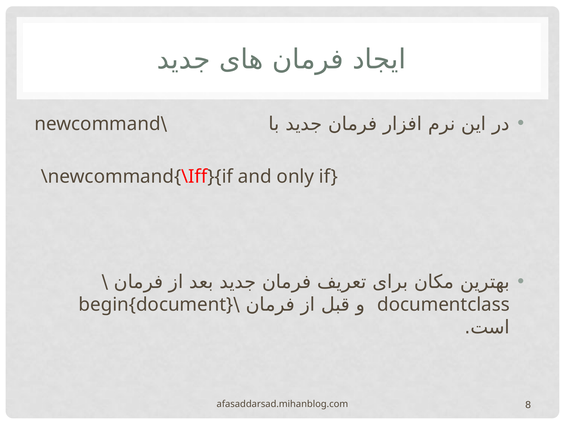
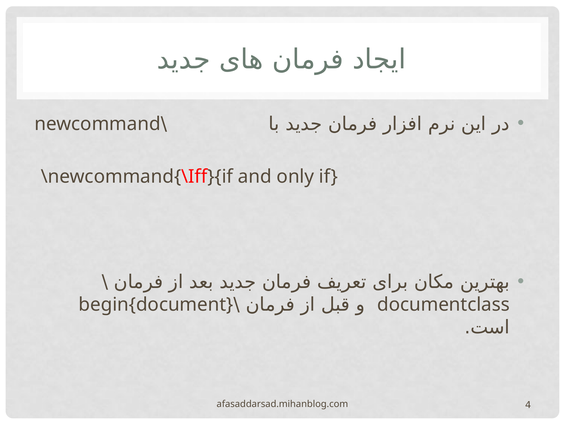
8: 8 -> 4 (528, 405)
